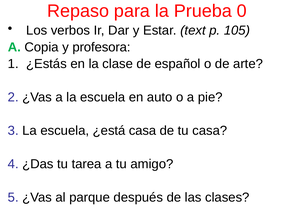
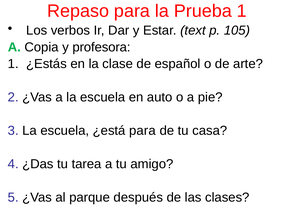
Prueba 0: 0 -> 1 (242, 11)
¿está casa: casa -> para (142, 131)
